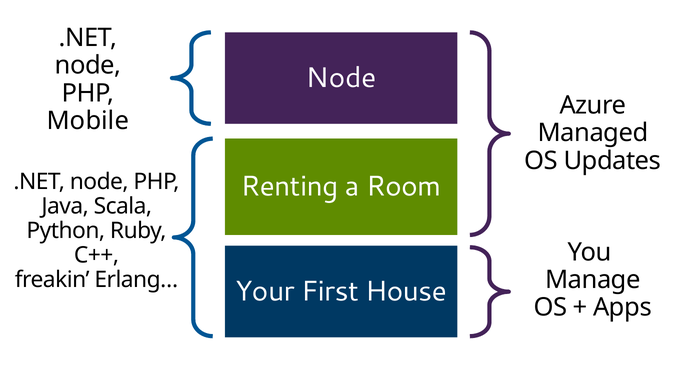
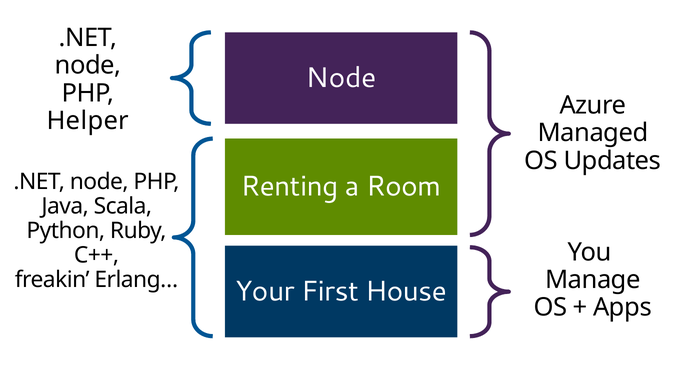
Mobile: Mobile -> Helper (88, 121)
